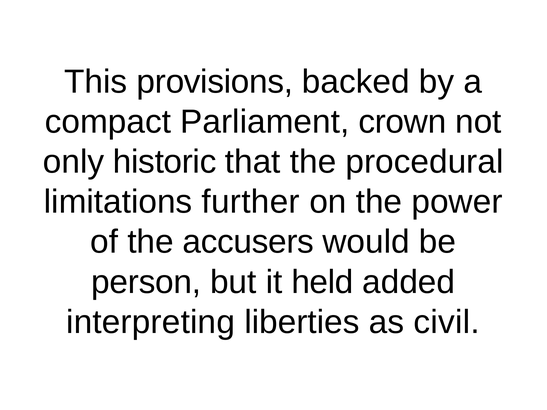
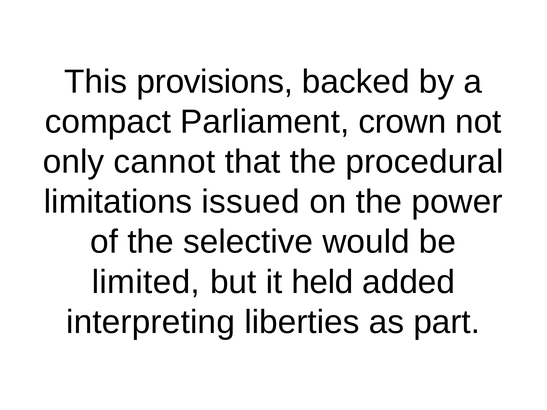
historic: historic -> cannot (164, 162)
further: further -> issued (251, 202)
accusers: accusers -> selective (248, 242)
person: person -> limited (146, 282)
civil: civil -> part (447, 322)
